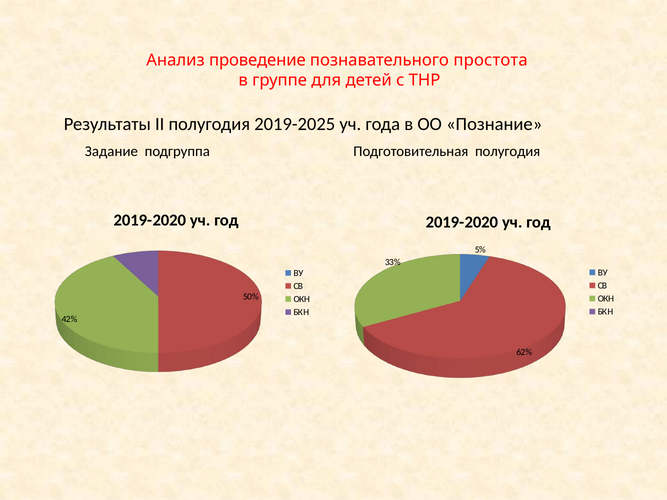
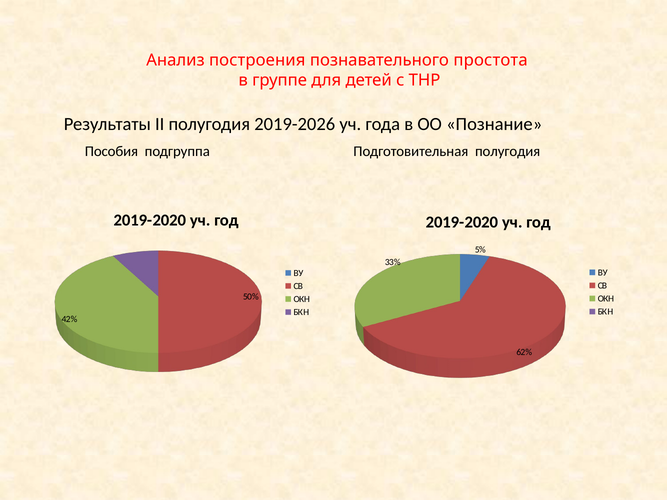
проведение: проведение -> построения (257, 60)
2019-2025: 2019-2025 -> 2019-2026 (295, 124)
Задание: Задание -> Пособия (111, 151)
